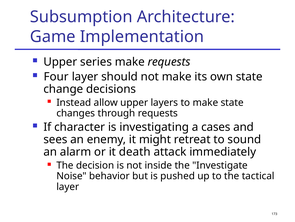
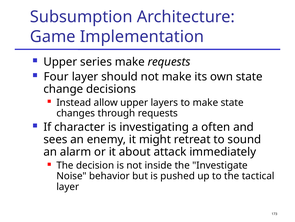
cases: cases -> often (216, 127)
death: death -> about (135, 151)
